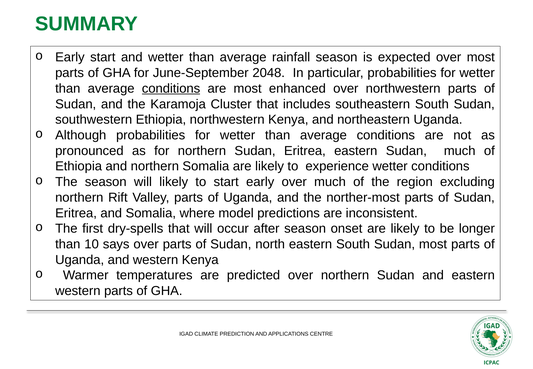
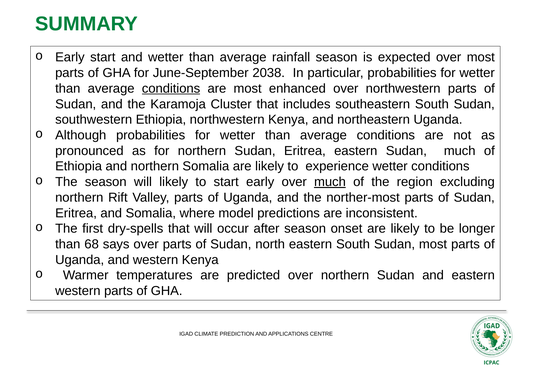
2048: 2048 -> 2038 (269, 73)
much underline: none -> present (330, 182)
10: 10 -> 68 (92, 244)
